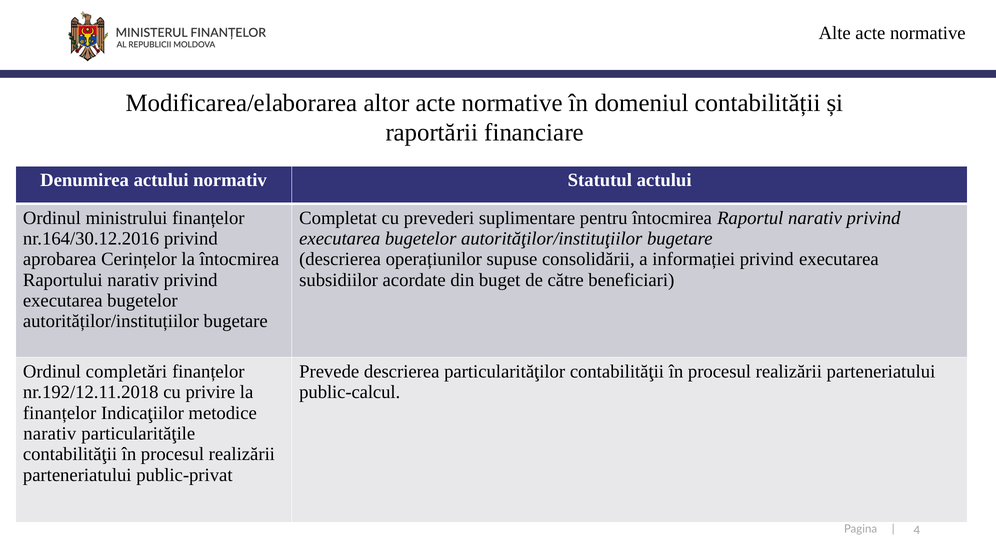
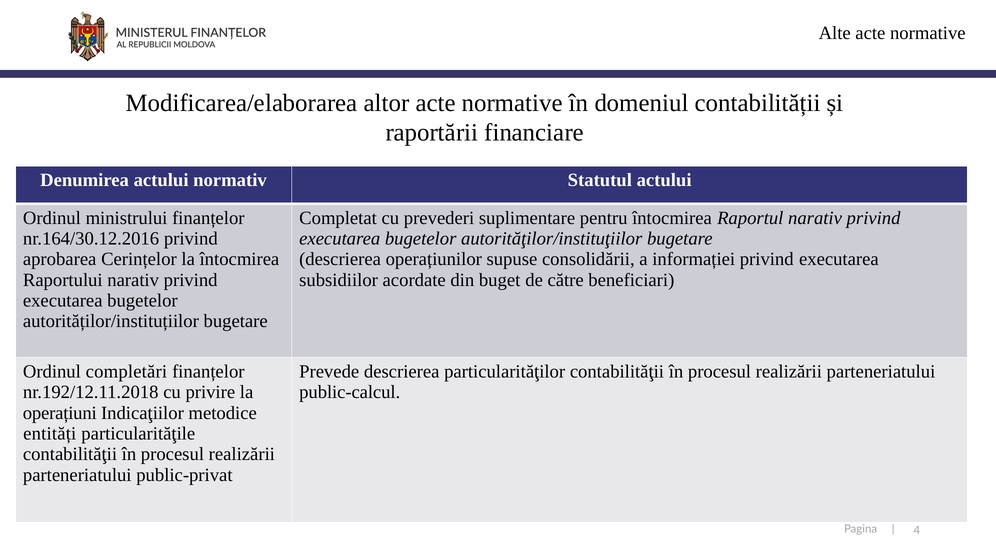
finanțelor: finanțelor -> operațiuni (60, 413)
narativ: narativ -> entități (50, 434)
